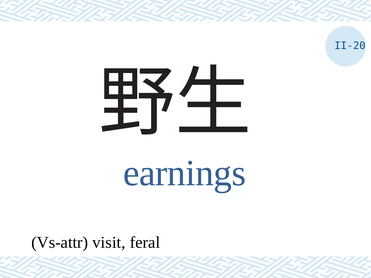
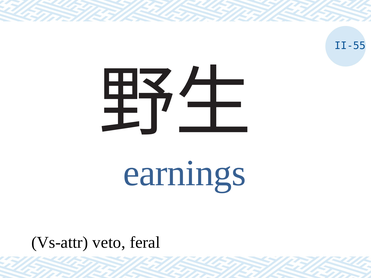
II-20: II-20 -> II-55 (350, 46)
visit: visit -> veto (109, 243)
